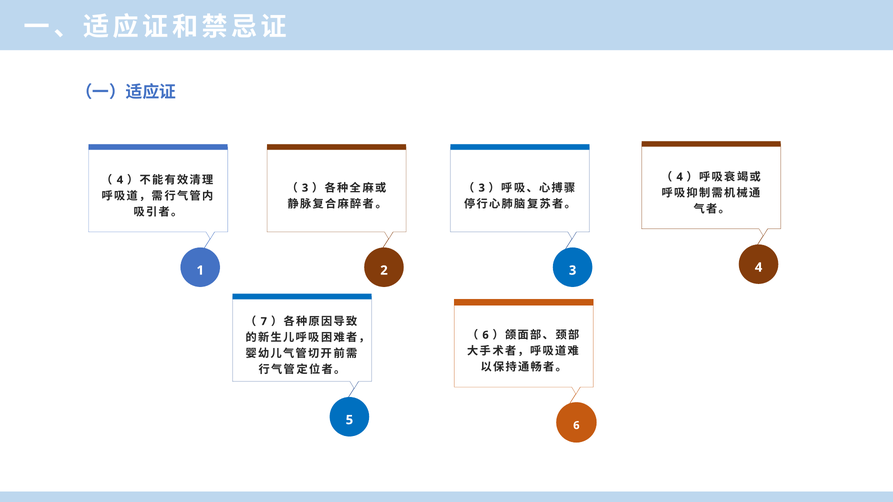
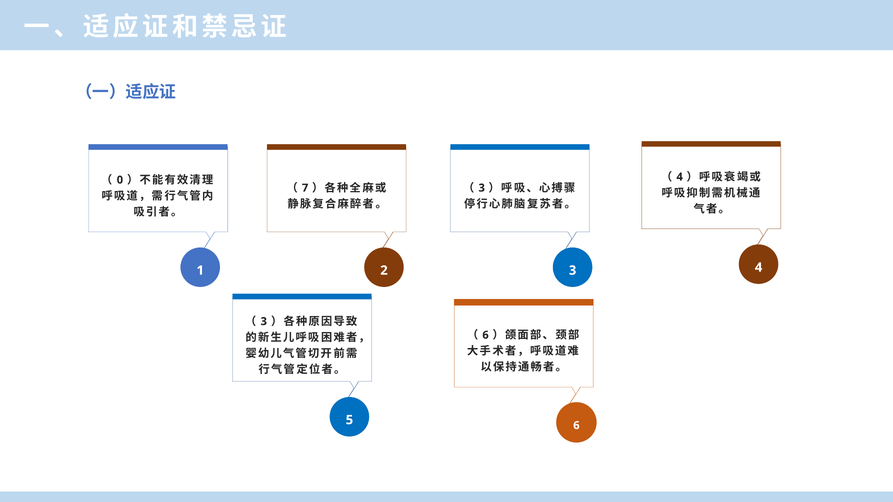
4: 4 -> 0 (120, 180)
3: 3 -> 7 (305, 188)
7: 7 -> 3 (264, 322)
